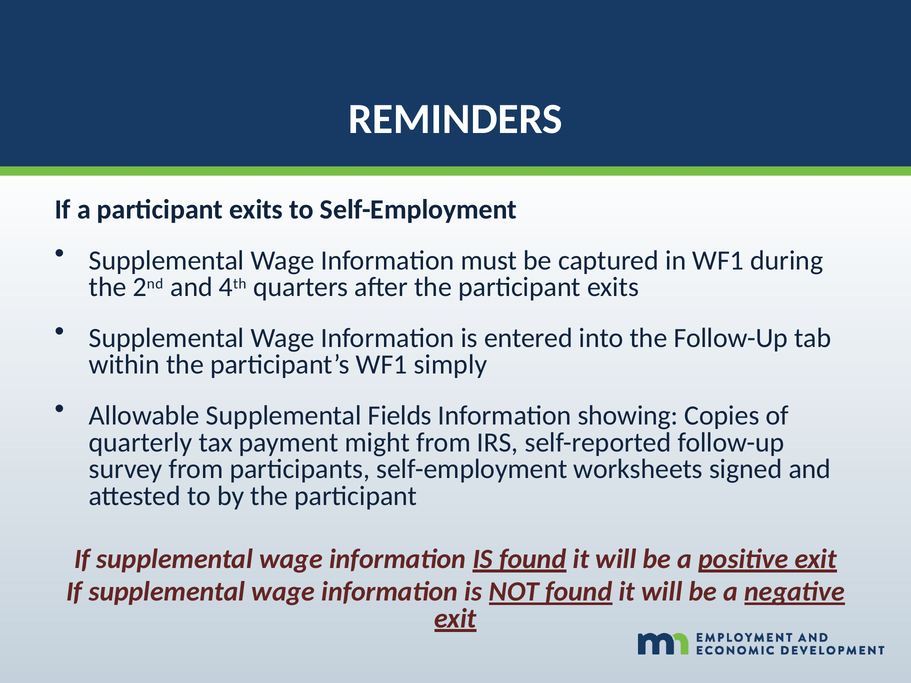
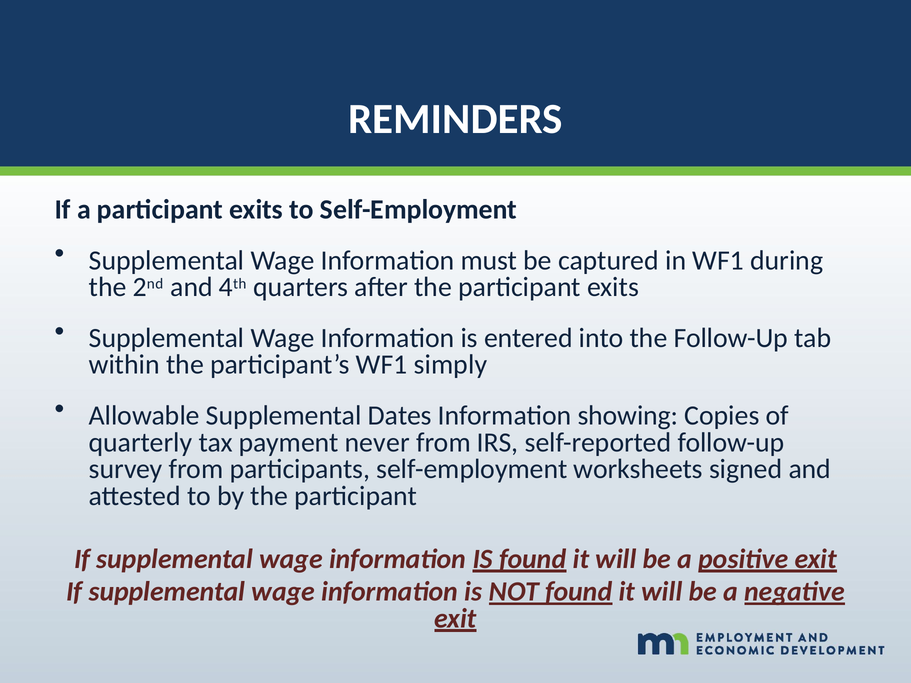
Fields: Fields -> Dates (400, 416)
might: might -> never (377, 443)
